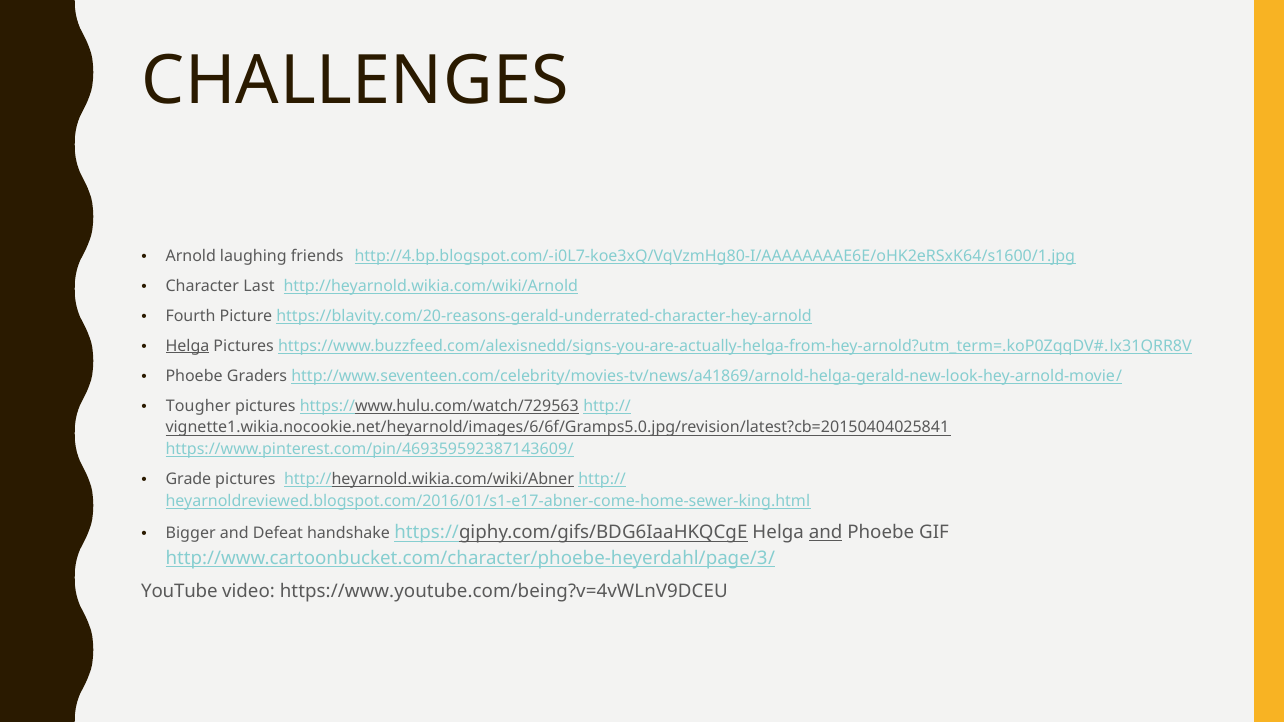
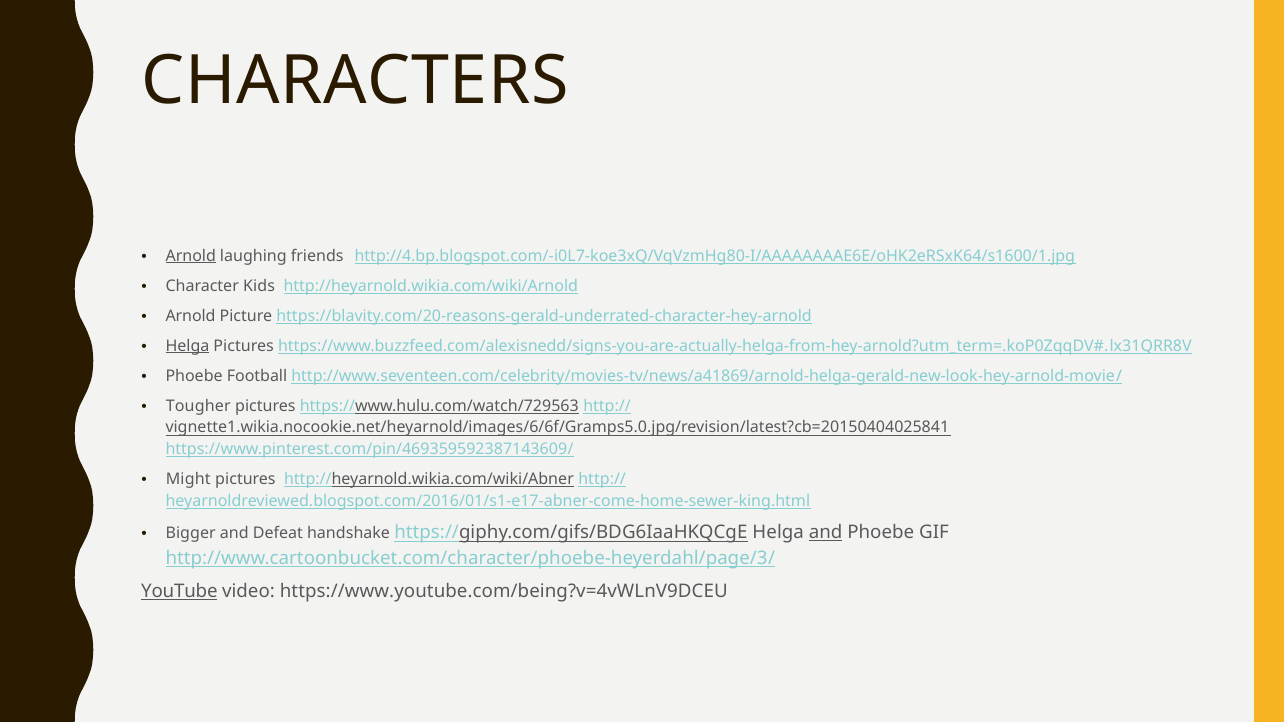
CHALLENGES: CHALLENGES -> CHARACTERS (355, 81)
Arnold underline: none -> present (191, 256)
Last: Last -> Kids (259, 286)
Fourth: Fourth -> Arnold (191, 316)
Graders: Graders -> Football (257, 376)
Grade: Grade -> Might (188, 479)
YouTube underline: none -> present (179, 592)
